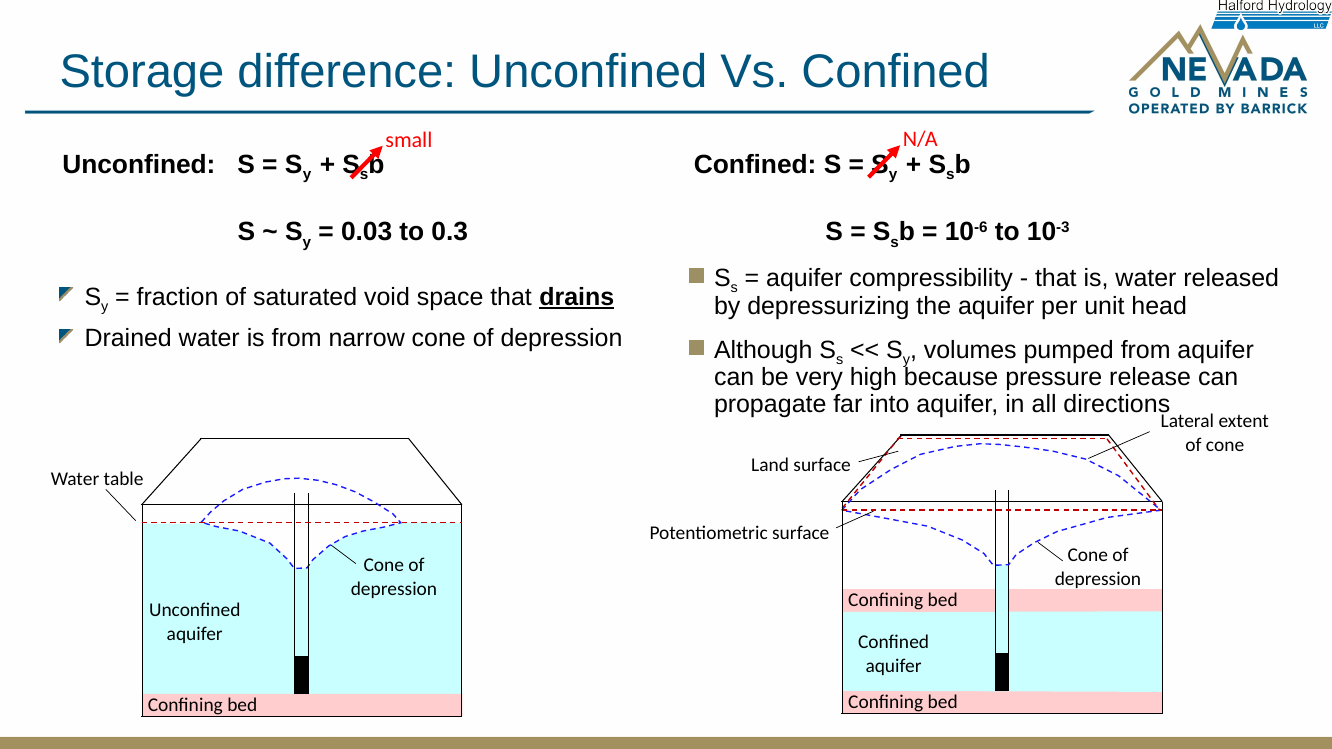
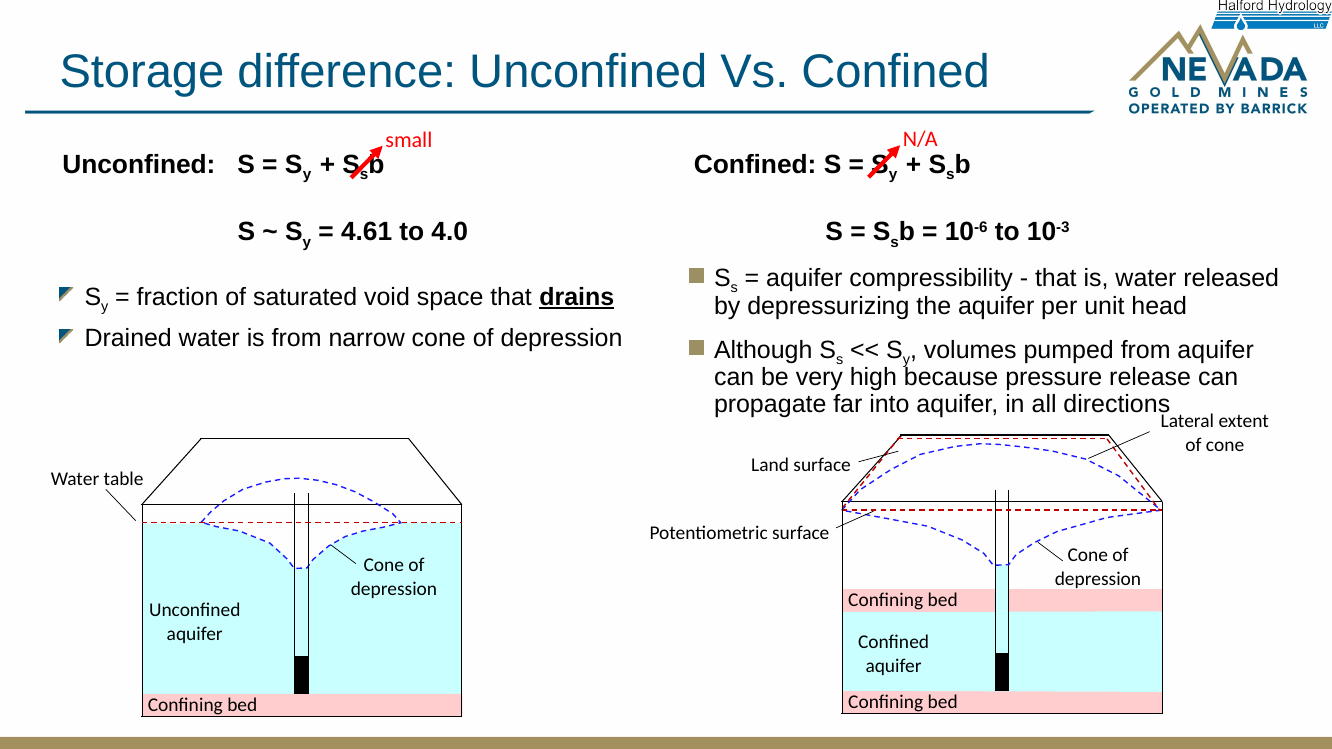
0.03: 0.03 -> 4.61 (367, 232)
0.3: 0.3 -> 4.0 (450, 232)
